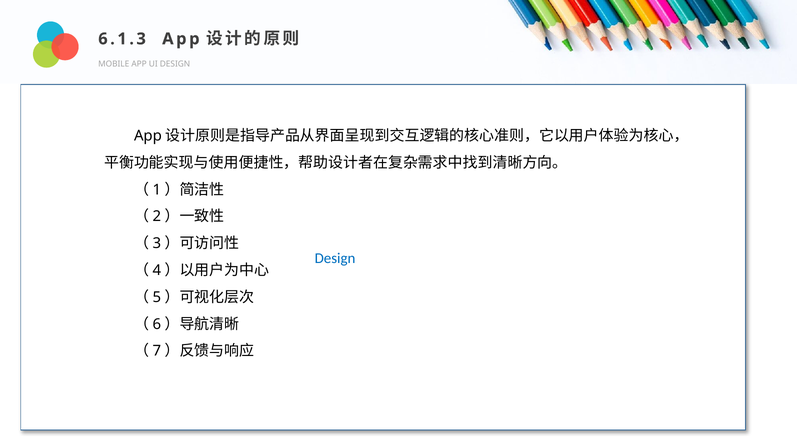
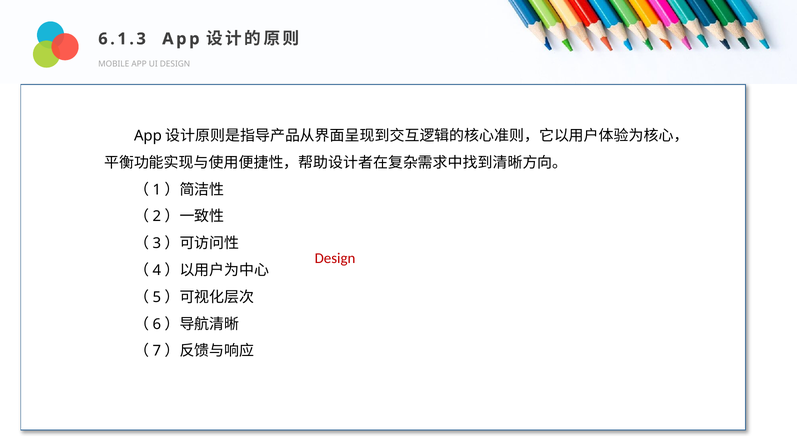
Design colour: blue -> red (335, 259)
